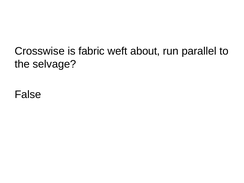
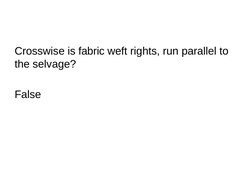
about: about -> rights (145, 51)
